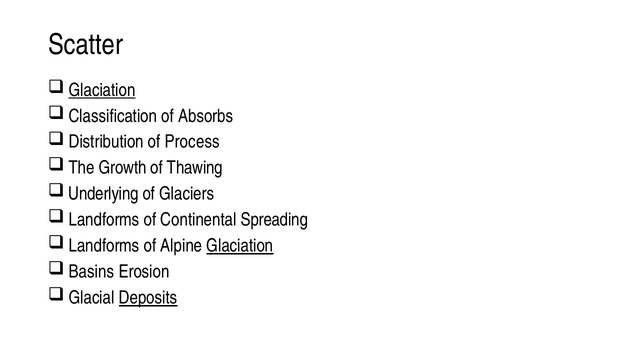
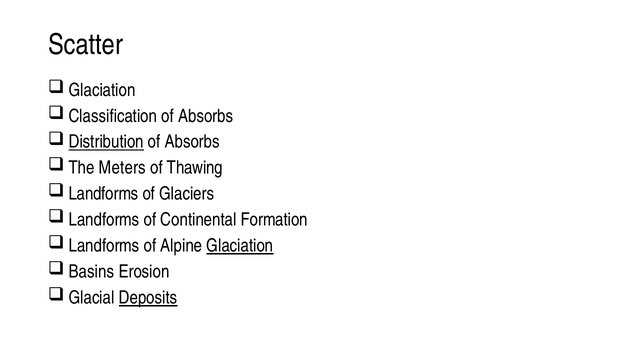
Glaciation underline: present -> none (102, 90)
Distribution underline: none -> present (106, 142)
Process: Process -> Absorbs (192, 142)
Growth: Growth -> Meters (122, 168)
Underlying: Underlying -> Landforms (104, 194)
Spreading: Spreading -> Formation (274, 220)
